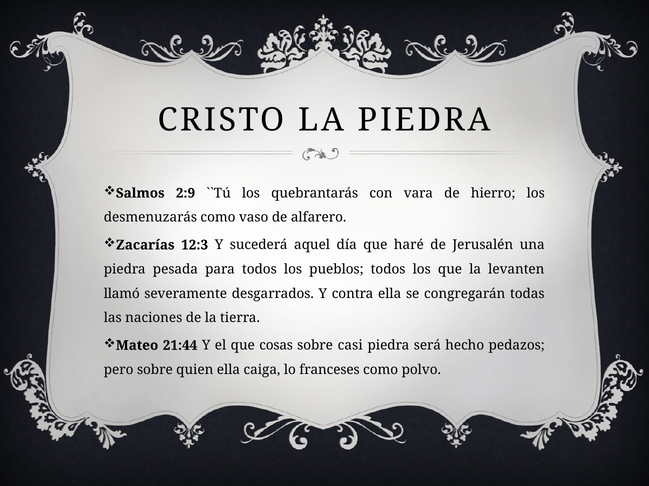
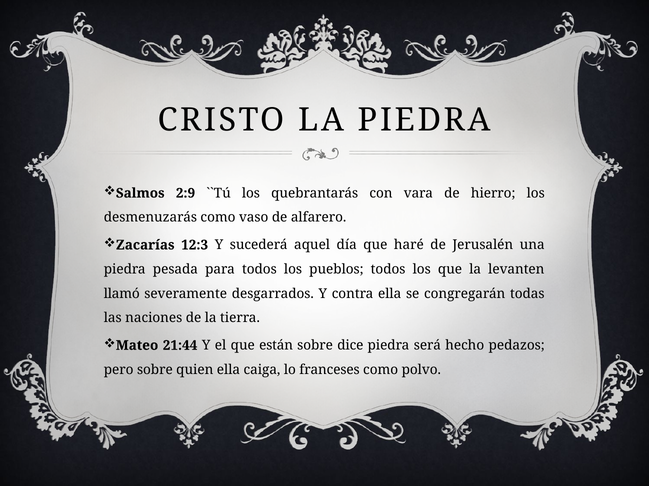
cosas: cosas -> están (276, 346)
casi: casi -> dice (350, 346)
